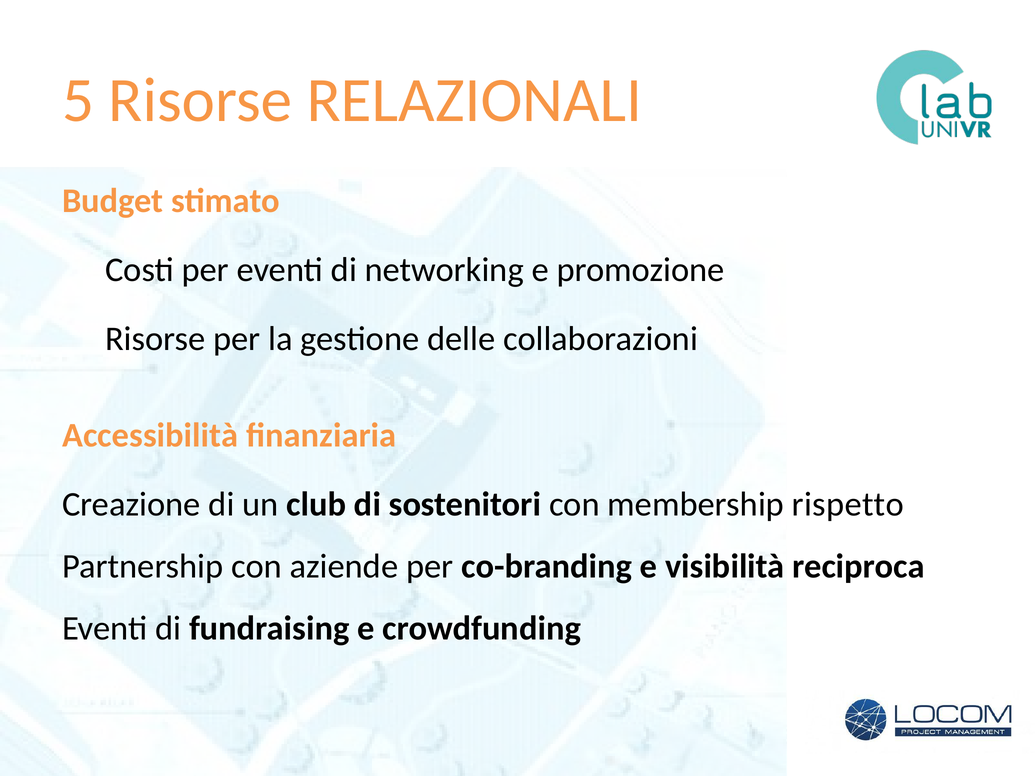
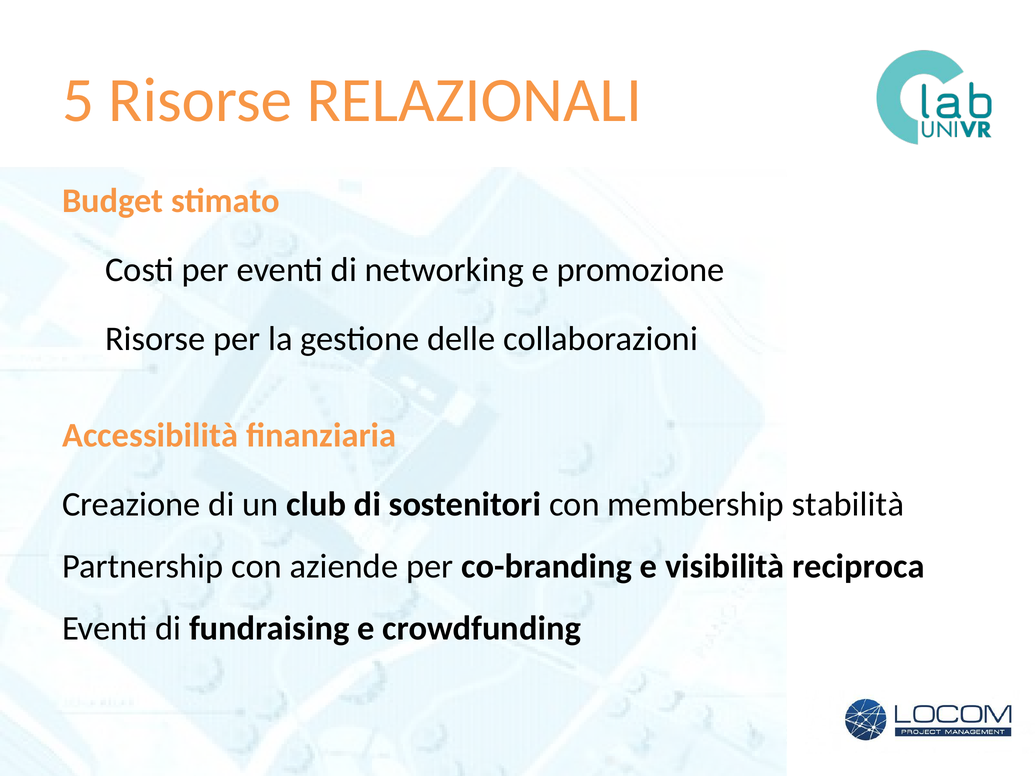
rispetto: rispetto -> stabilità (848, 504)
